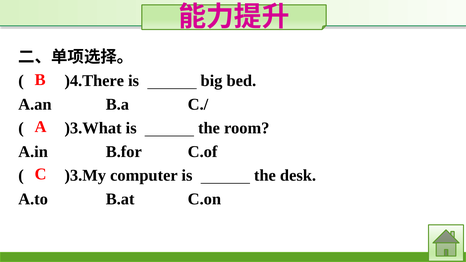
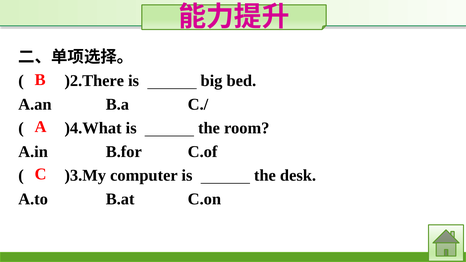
)4.There: )4.There -> )2.There (94, 81)
)3.What: )3.What -> )4.What (93, 128)
